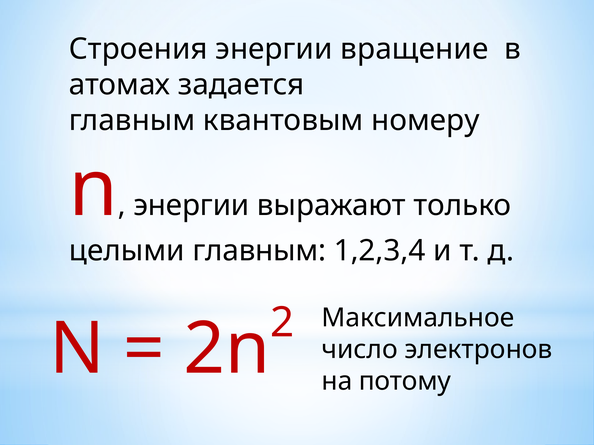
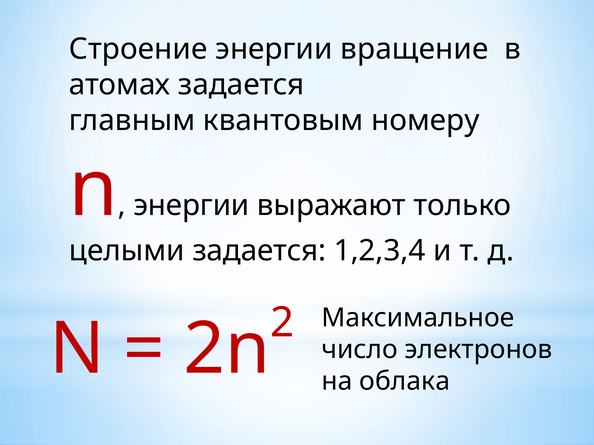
Строения: Строения -> Строение (138, 49)
целыми главным: главным -> задается (259, 251)
потому: потому -> облака (405, 382)
